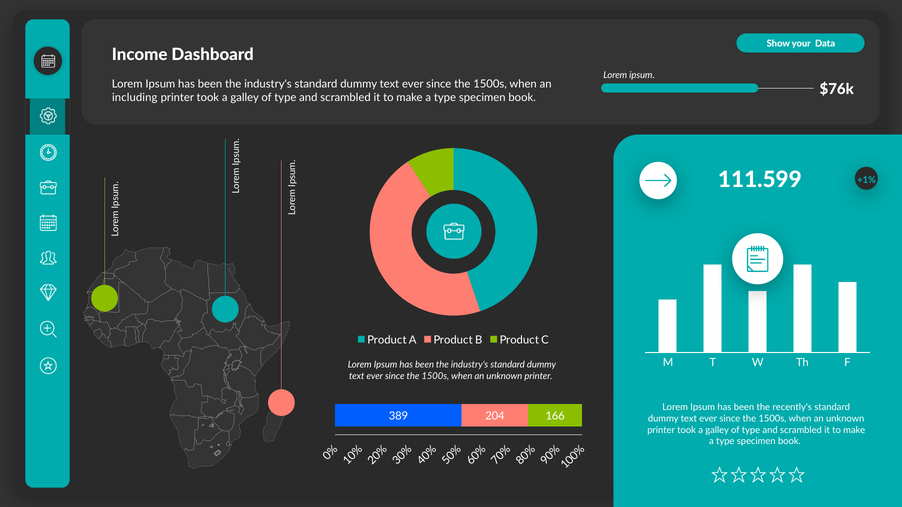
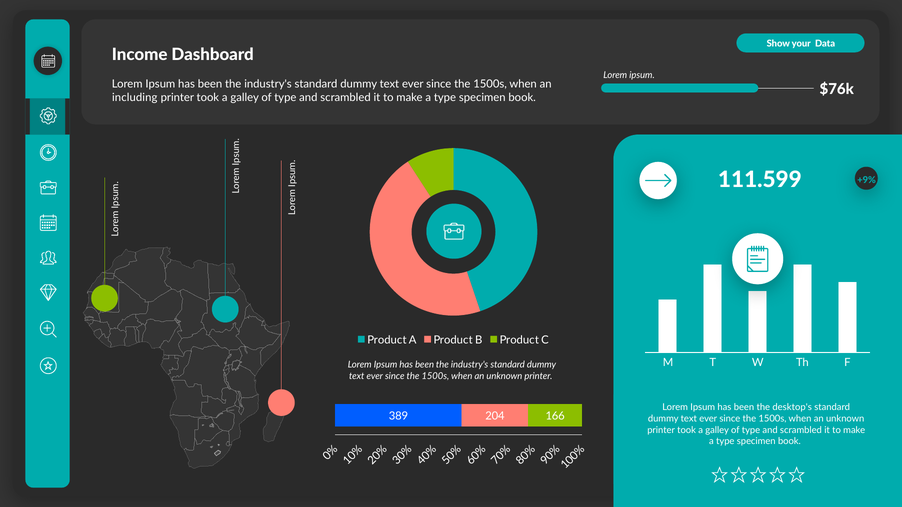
+1%: +1% -> +9% (867, 180)
recently's: recently's -> desktop's (792, 408)
